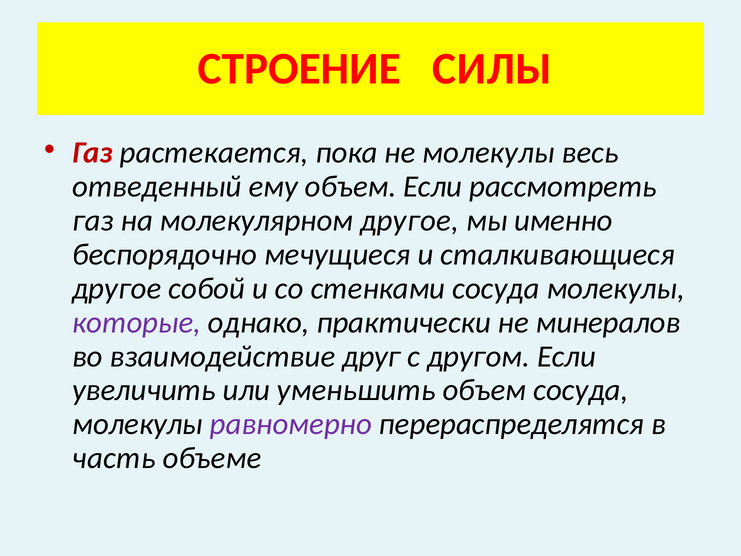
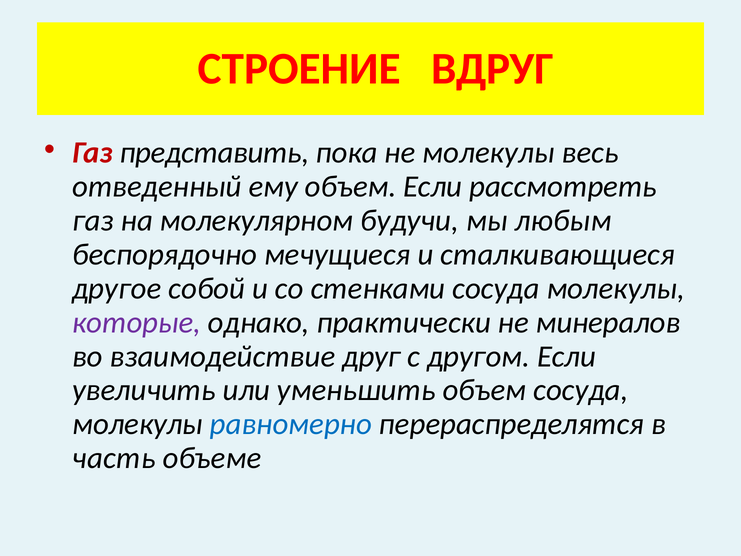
СИЛЫ: СИЛЫ -> ВДРУГ (492, 69)
растекается: растекается -> представить (214, 153)
молекулярном другое: другое -> будучи (410, 220)
именно: именно -> любым (563, 220)
равномерно colour: purple -> blue (291, 424)
